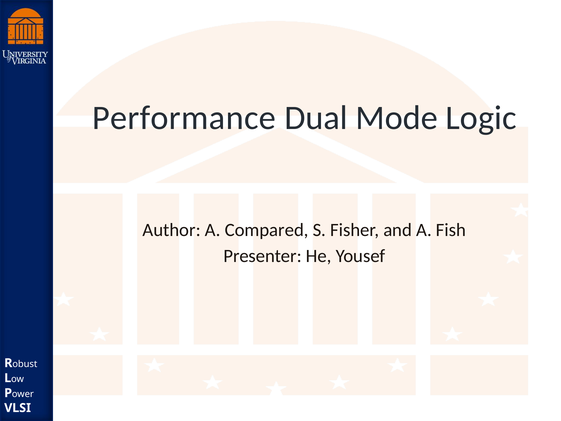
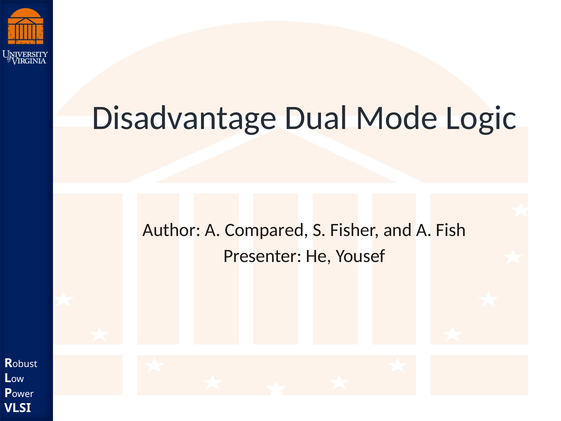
Performance: Performance -> Disadvantage (184, 118)
